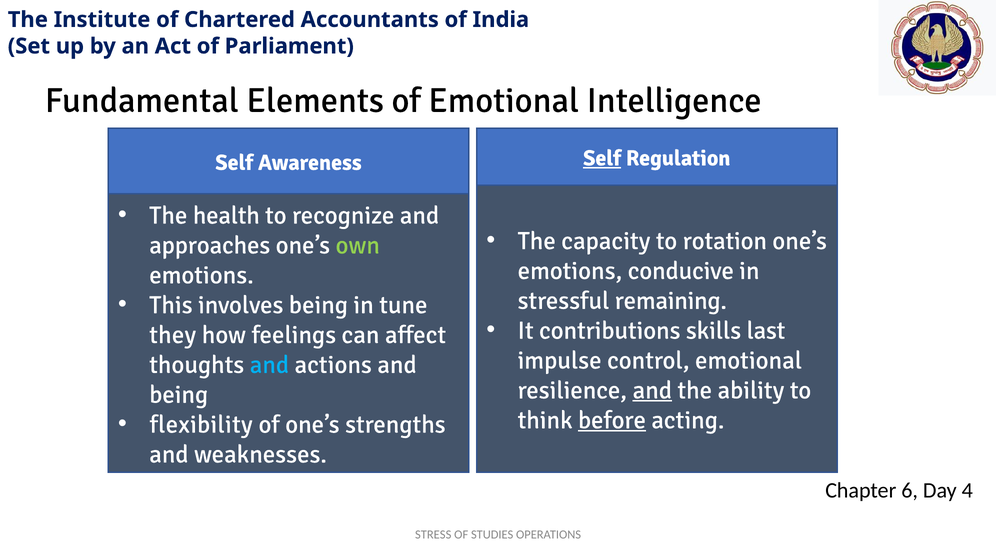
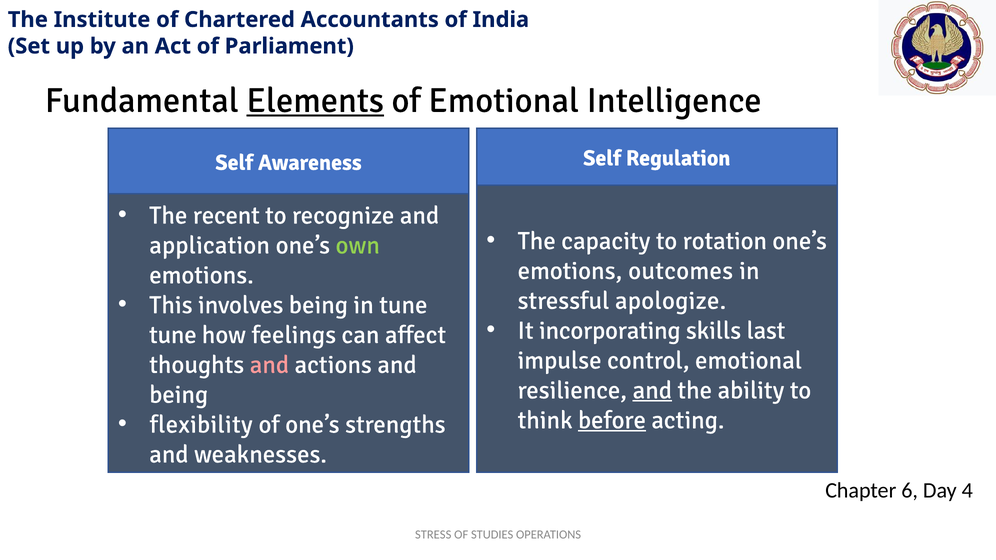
Elements underline: none -> present (315, 100)
Self underline: present -> none (602, 158)
health: health -> recent (226, 215)
approaches: approaches -> application (210, 245)
conducive: conducive -> outcomes (681, 271)
remaining: remaining -> apologize (671, 301)
contributions: contributions -> incorporating (610, 331)
they: they -> tune (173, 335)
and colour: light blue -> pink (269, 365)
